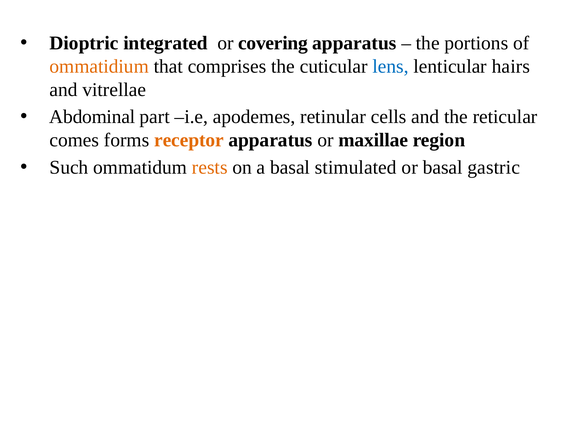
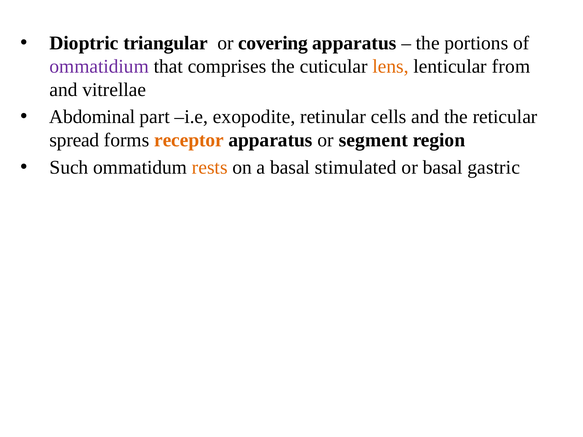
integrated: integrated -> triangular (166, 43)
ommatidium colour: orange -> purple (99, 66)
lens colour: blue -> orange (391, 66)
hairs: hairs -> from (511, 66)
apodemes: apodemes -> exopodite (254, 117)
comes: comes -> spread (74, 140)
maxillae: maxillae -> segment (373, 140)
